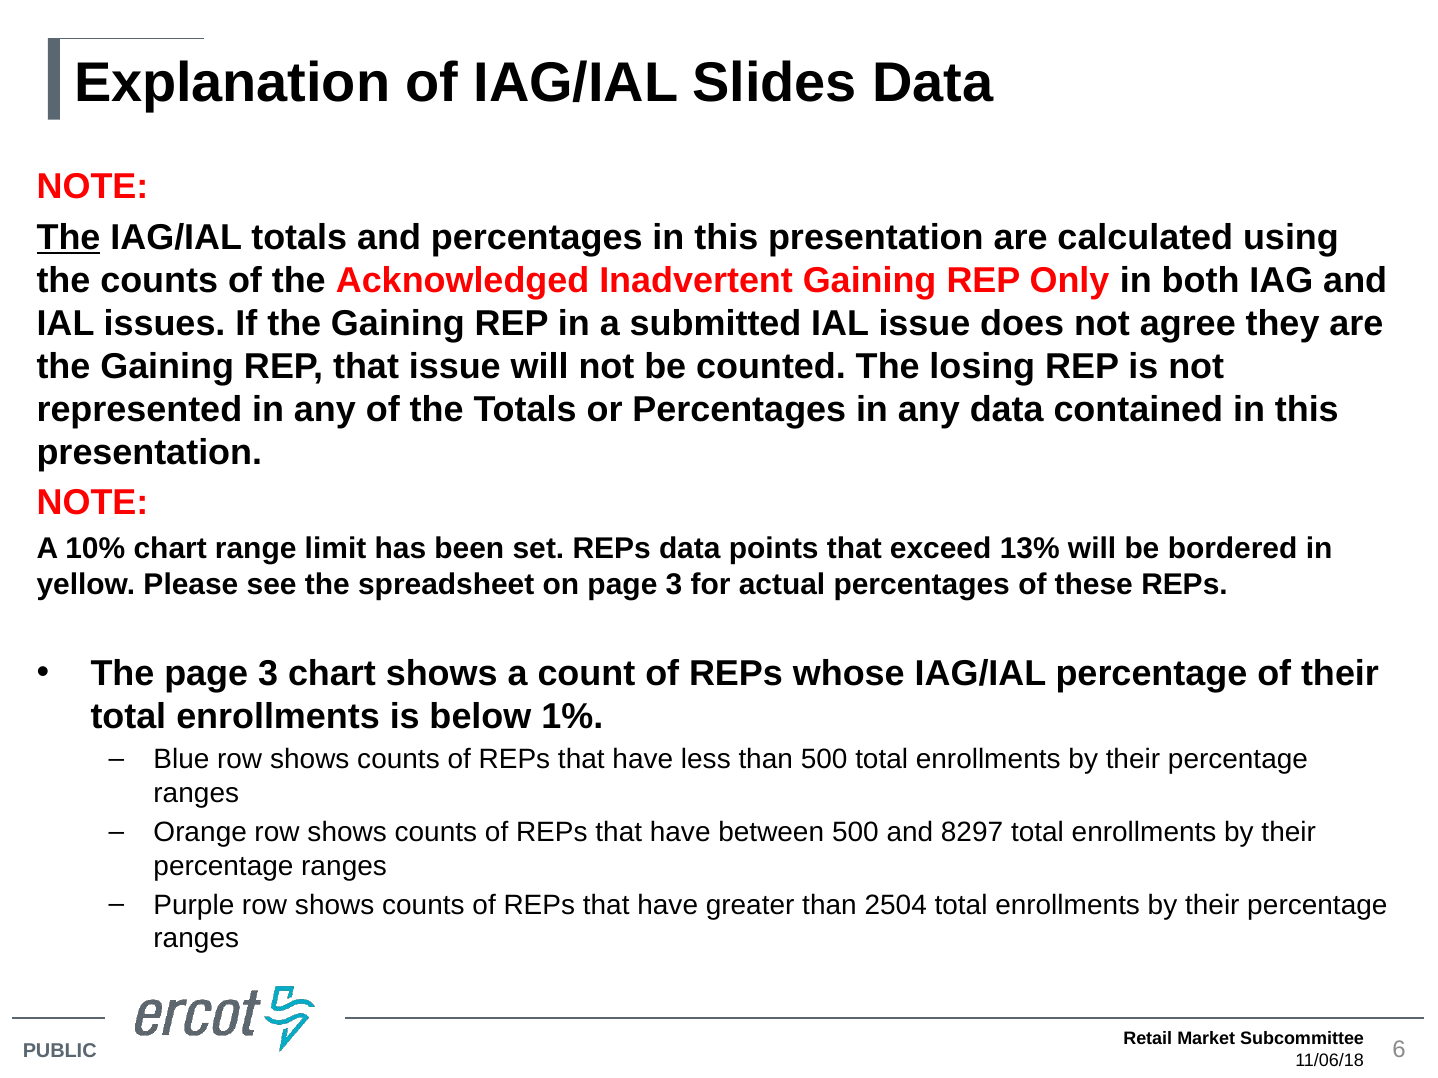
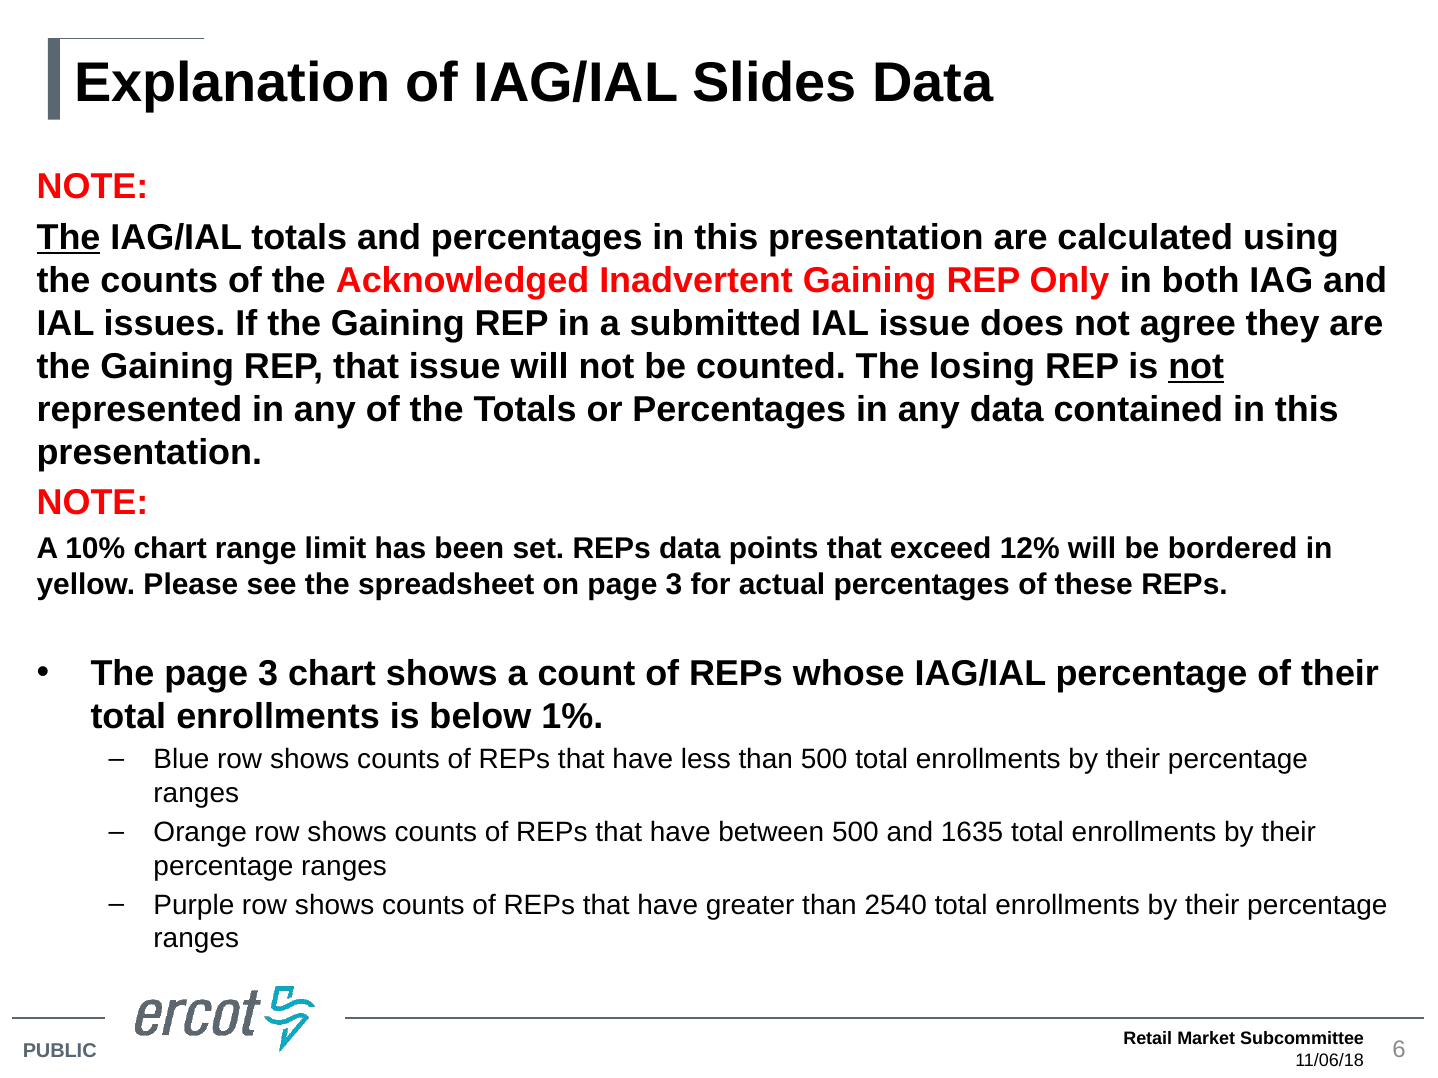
not underline: none -> present (1196, 367)
13%: 13% -> 12% (1030, 548)
8297: 8297 -> 1635 (972, 833)
2504: 2504 -> 2540 (896, 906)
